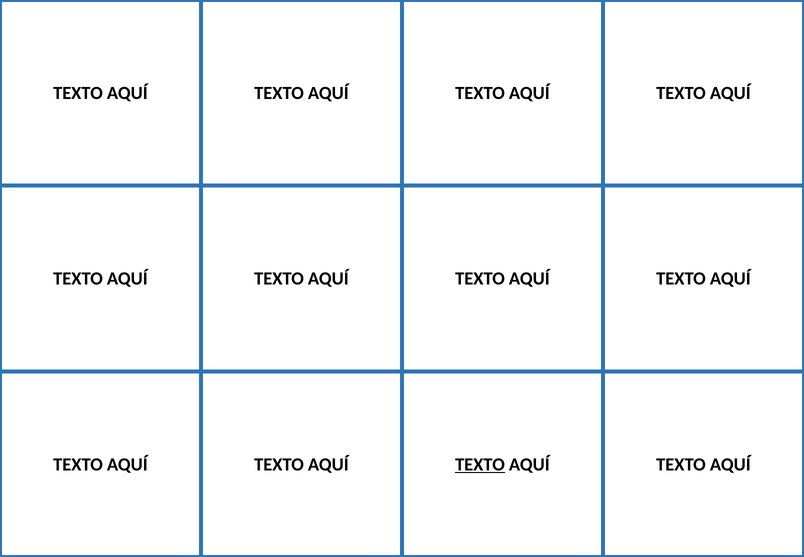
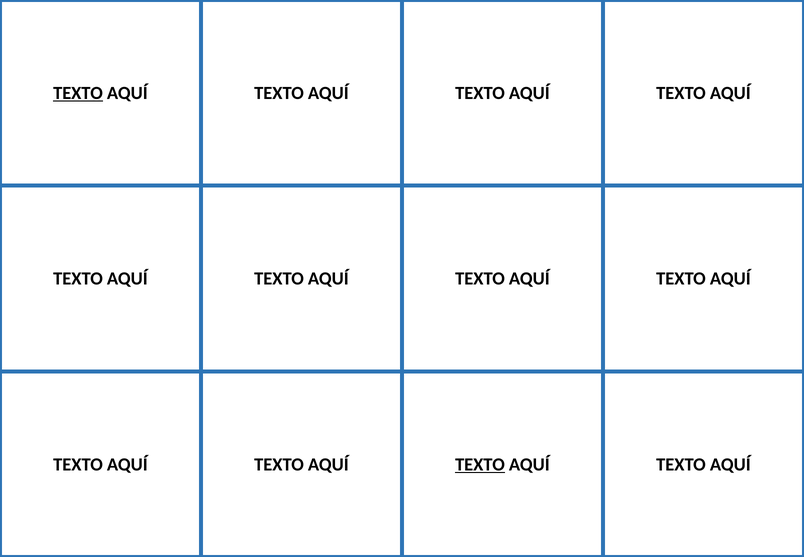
TEXTO underline: none -> present (78, 93)
